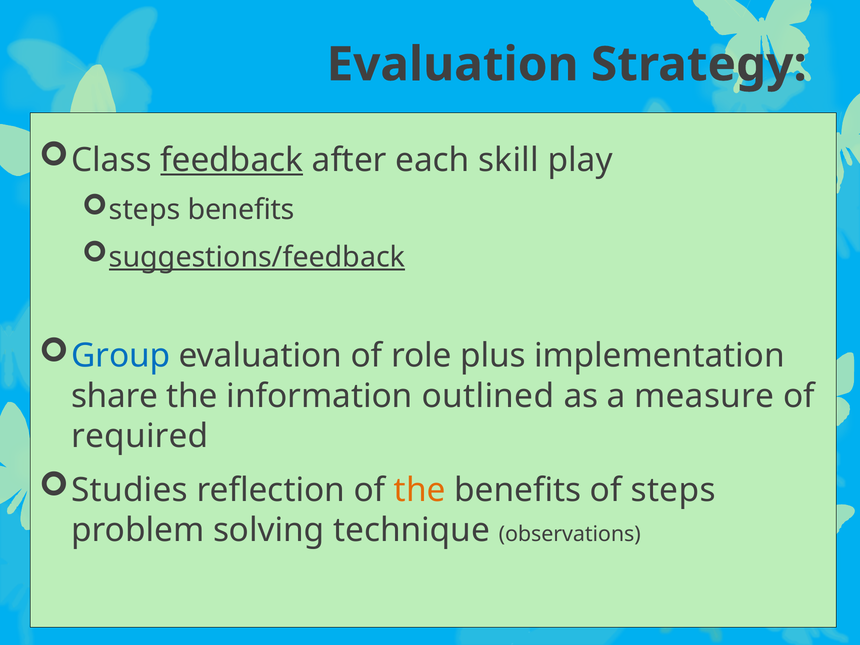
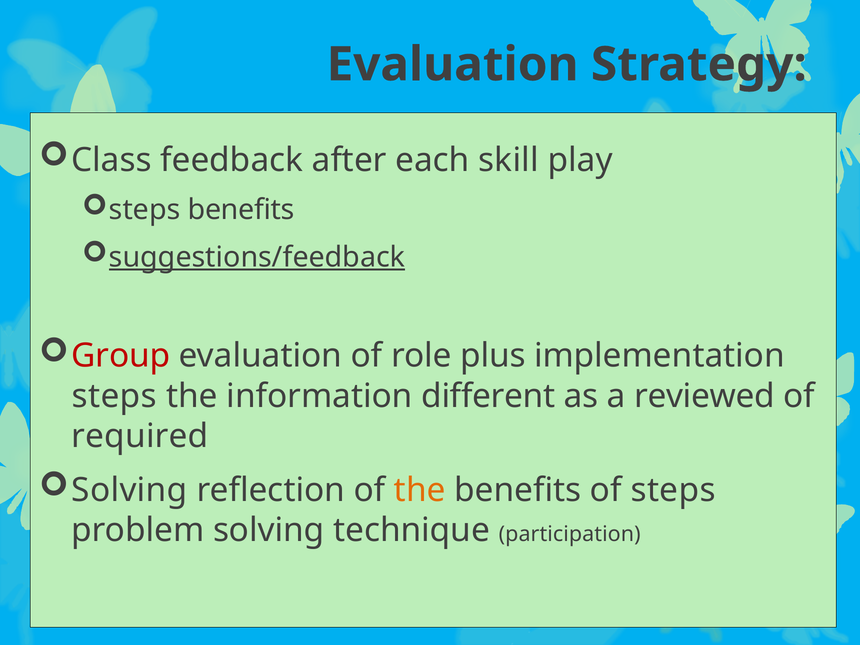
feedback underline: present -> none (232, 160)
Group colour: blue -> red (121, 356)
share: share -> steps (114, 396)
outlined: outlined -> different (488, 396)
measure: measure -> reviewed (705, 396)
Studies: Studies -> Solving (129, 490)
observations: observations -> participation (570, 534)
